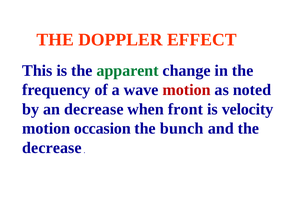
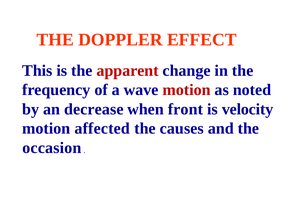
apparent colour: green -> red (128, 70)
occasion: occasion -> affected (102, 128)
bunch: bunch -> causes (182, 128)
decrease: decrease -> occasion (52, 148)
